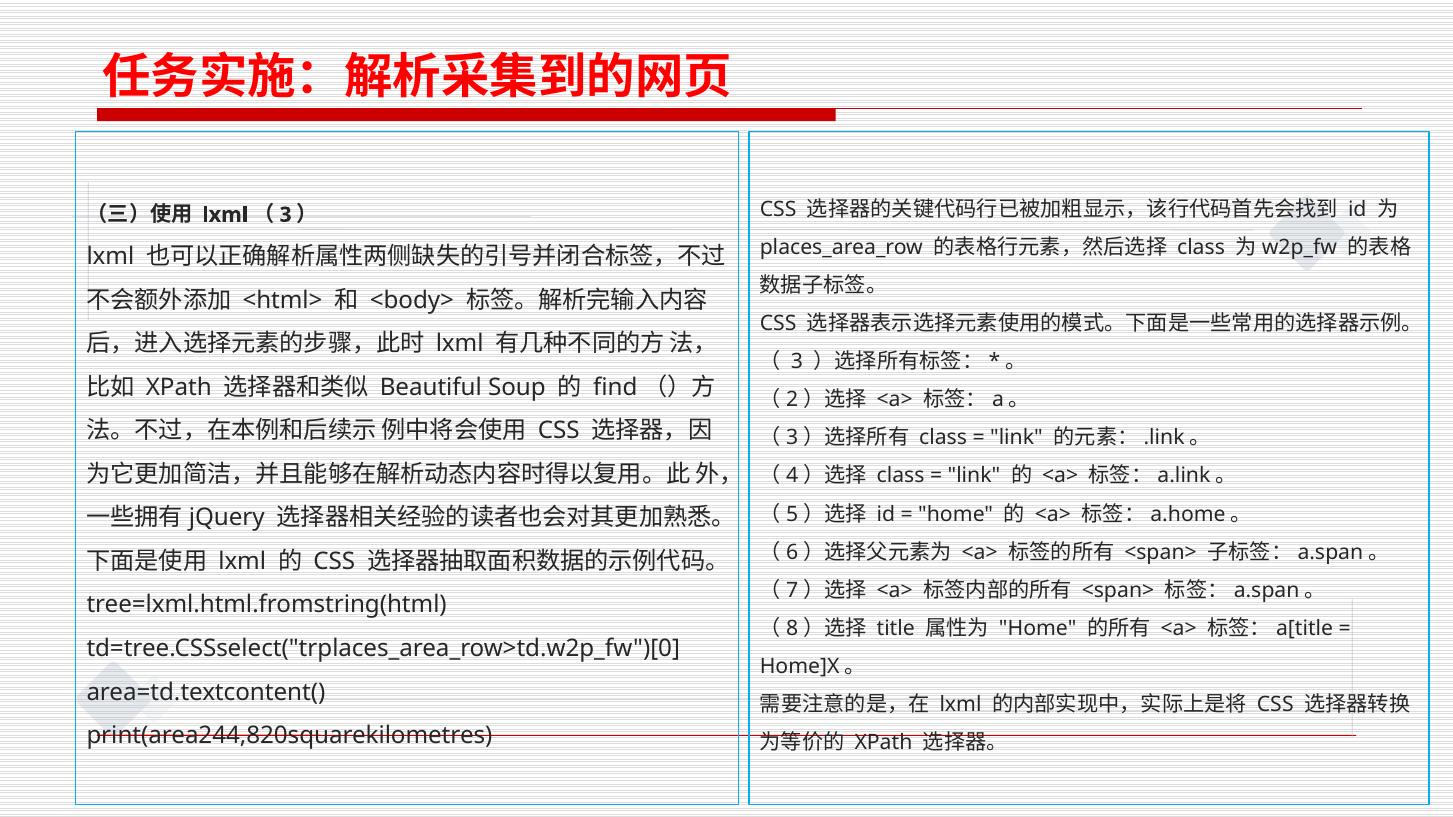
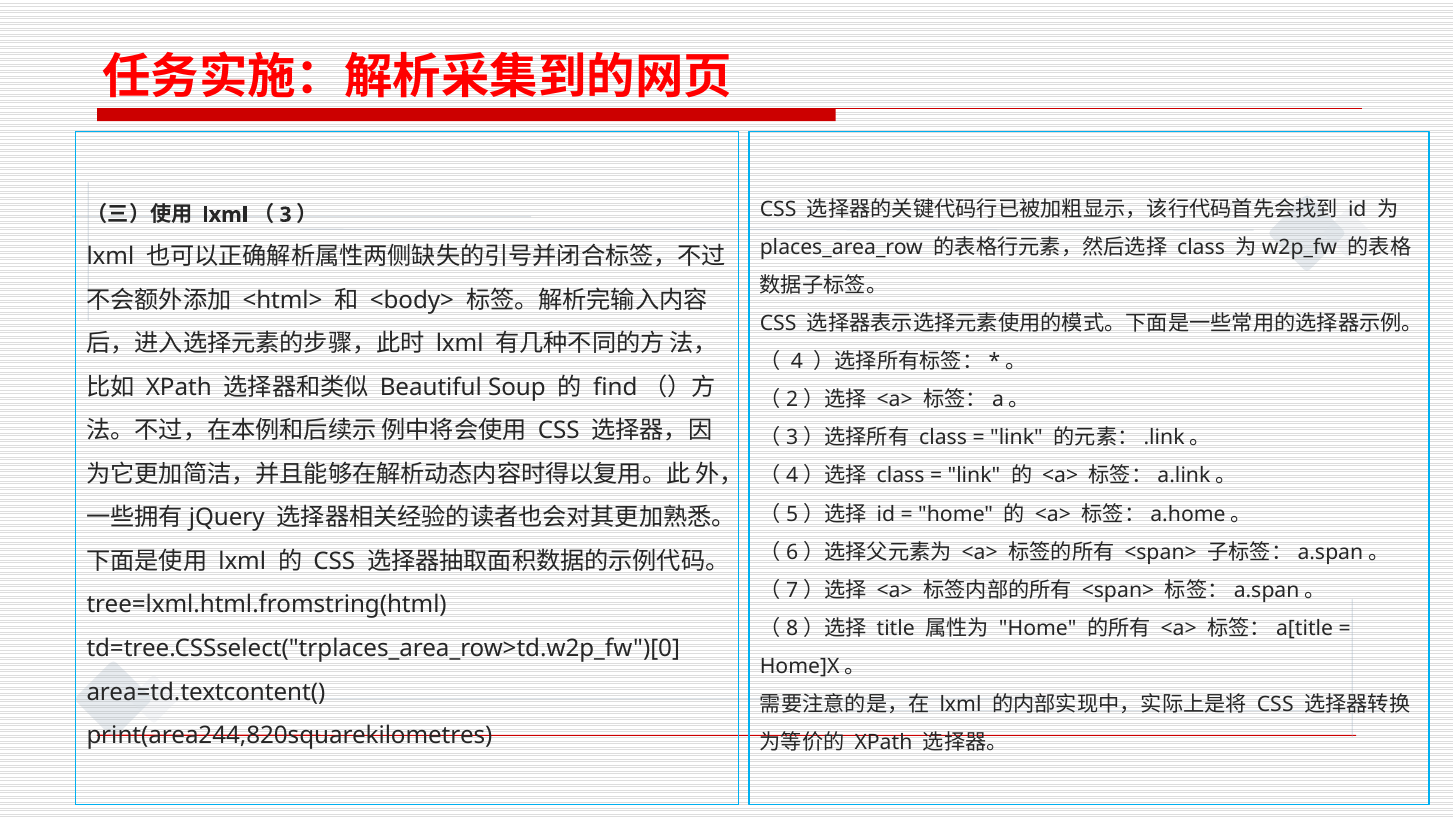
3: 3 -> 4 (797, 362)
